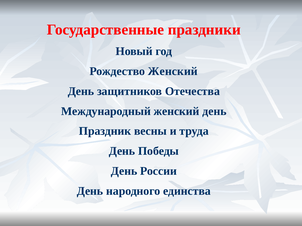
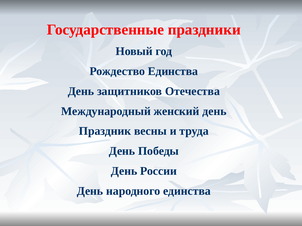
Рождество Женский: Женский -> Единства (173, 71)
